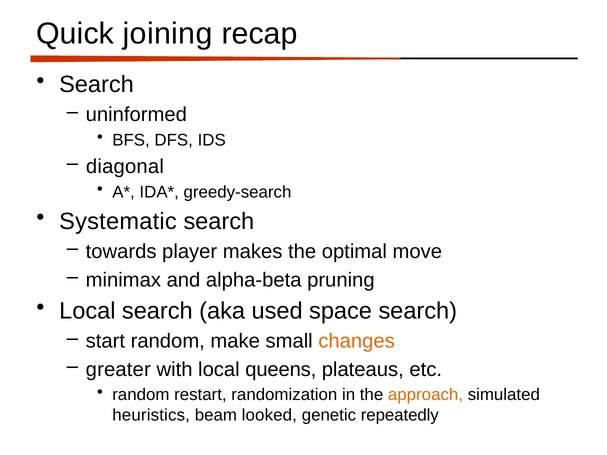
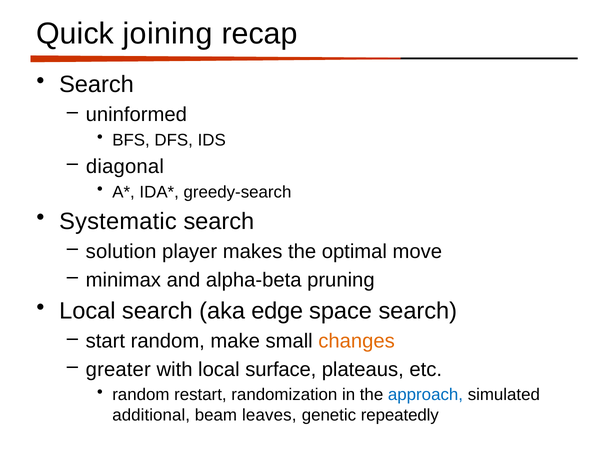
towards: towards -> solution (121, 252)
used: used -> edge (277, 311)
queens: queens -> surface (281, 370)
approach colour: orange -> blue (425, 395)
heuristics: heuristics -> additional (151, 415)
looked: looked -> leaves (269, 415)
